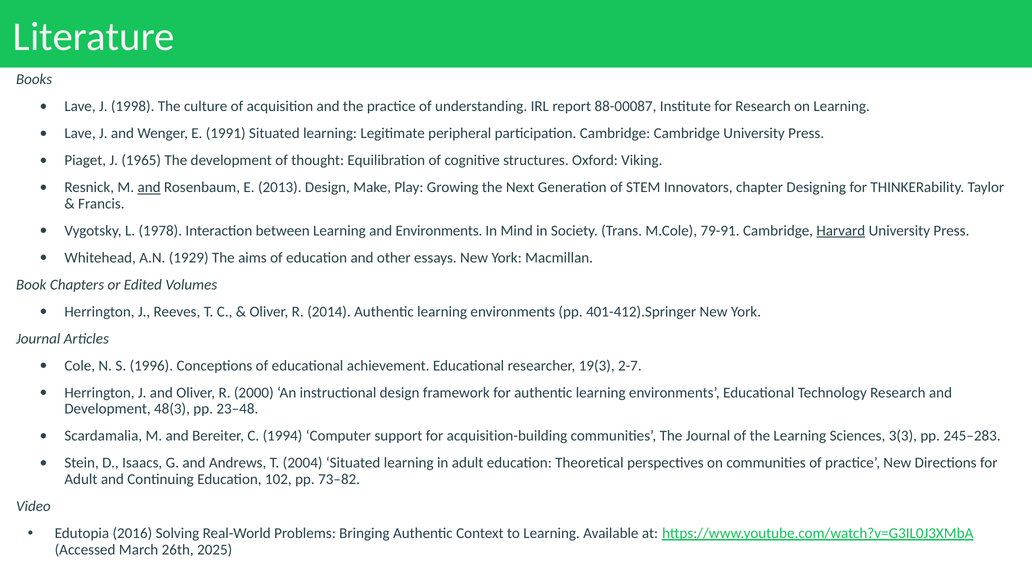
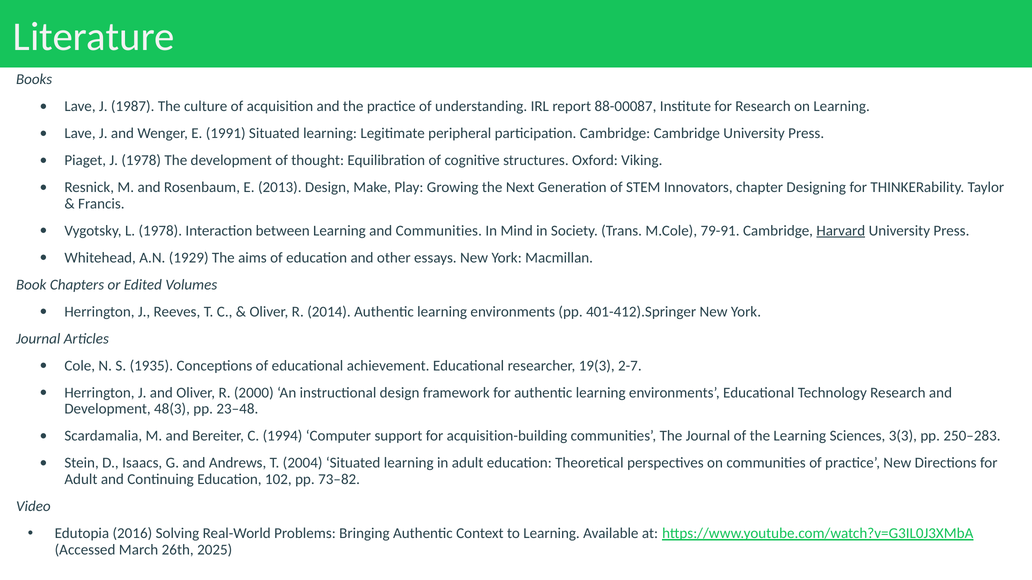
1998: 1998 -> 1987 (133, 106)
J 1965: 1965 -> 1978 (141, 160)
and underline: present -> none (149, 188)
and Environments: Environments -> Communities (439, 231)
1996: 1996 -> 1935 (151, 366)
245–283: 245–283 -> 250–283 (972, 436)
